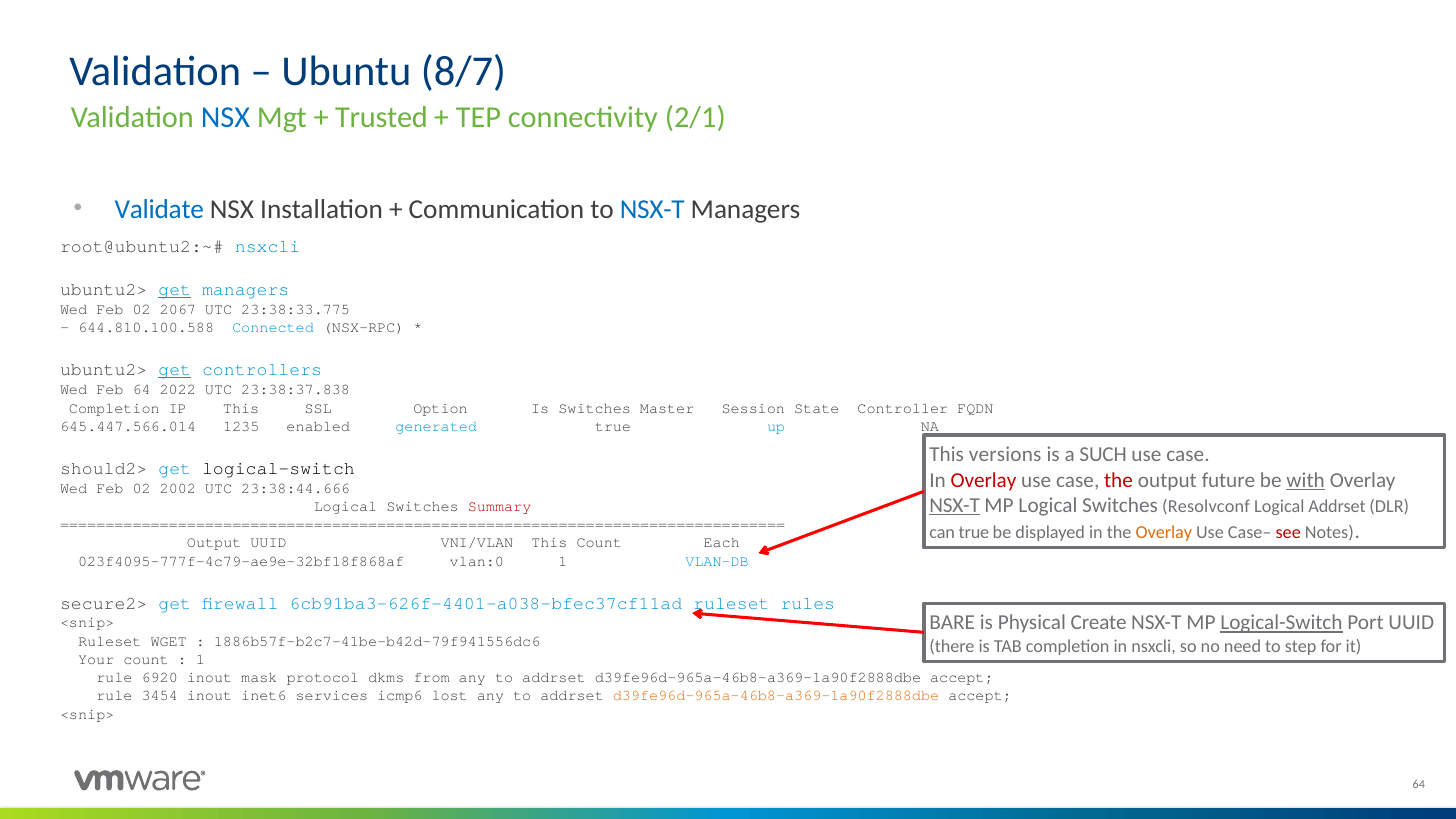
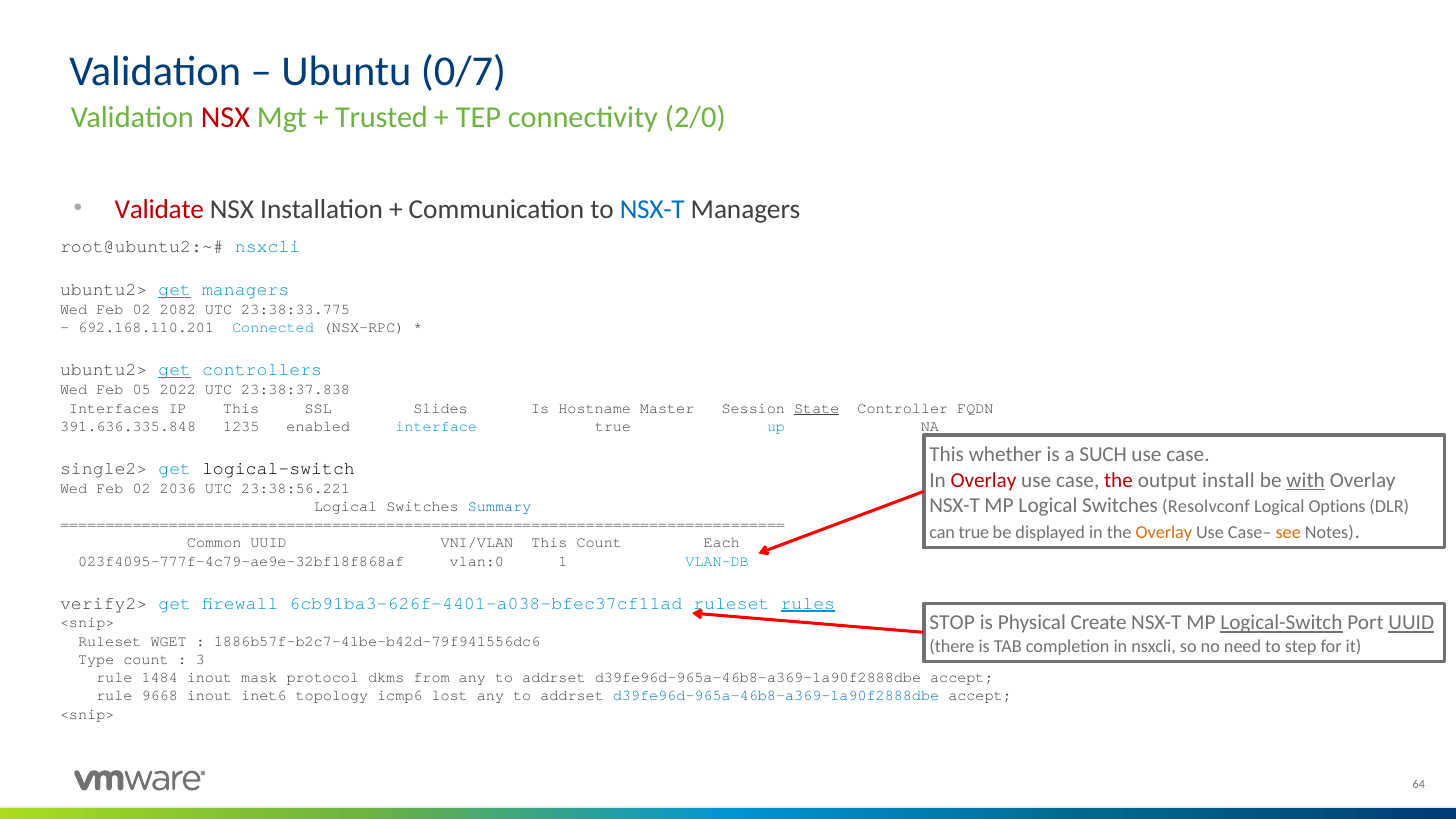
8/7: 8/7 -> 0/7 (464, 72)
NSX colour: blue -> red (225, 117)
2/1: 2/1 -> 2/0 (695, 117)
Validate colour: blue -> red (159, 209)
2067: 2067 -> 2082 (178, 310)
644.810.100.588: 644.810.100.588 -> 692.168.110.201 (146, 328)
Feb 64: 64 -> 05 (142, 390)
Completion: Completion -> Interfaces (114, 408)
Option: Option -> Slides (441, 408)
Is Switches: Switches -> Hostname (595, 408)
State underline: none -> present (817, 408)
645.447.566.014: 645.447.566.014 -> 391.636.335.848 (128, 426)
generated: generated -> interface (436, 426)
versions: versions -> whether (1005, 455)
should2>: should2> -> single2> (104, 468)
future: future -> install (1228, 480)
2002: 2002 -> 2036 (178, 488)
23:38:44.666: 23:38:44.666 -> 23:38:56.221 (296, 488)
NSX-T underline: present -> none (955, 506)
Logical Addrset: Addrset -> Options (1337, 507)
Summary colour: red -> blue (500, 507)
see colour: red -> orange (1288, 532)
Output: Output -> Common (214, 543)
secure2>: secure2> -> verify2> (104, 603)
rules underline: none -> present (808, 603)
BARE: BARE -> STOP (952, 623)
UUID underline: none -> present (1411, 623)
Your: Your -> Type (96, 660)
1: 1 -> 3 (200, 660)
6920: 6920 -> 1484 (160, 678)
3454: 3454 -> 9668 (160, 696)
services: services -> topology (332, 696)
d39fe96d-965a-46b8-a369-1a90f2888dbe colour: orange -> blue (776, 696)
